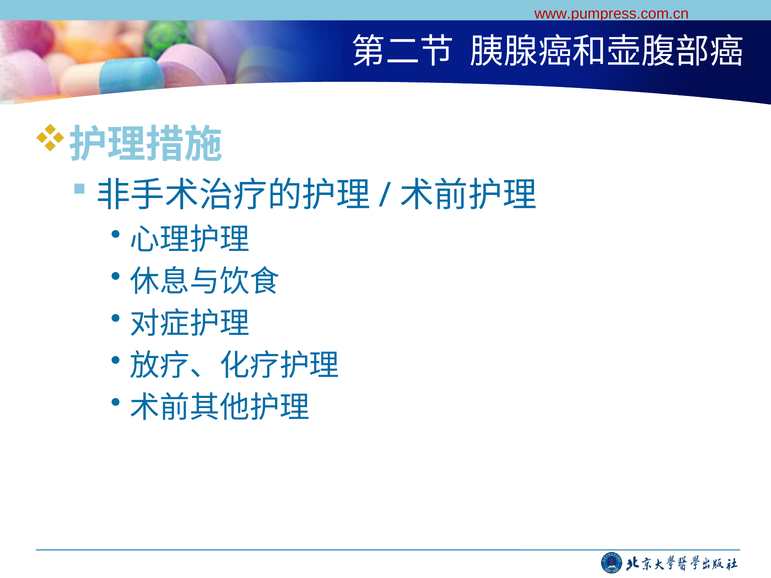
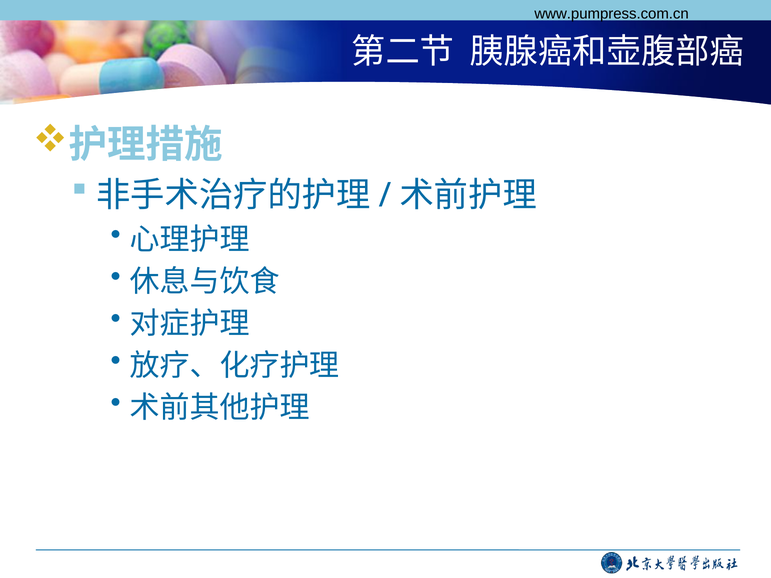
www.pumpress.com.cn colour: red -> black (612, 14)
